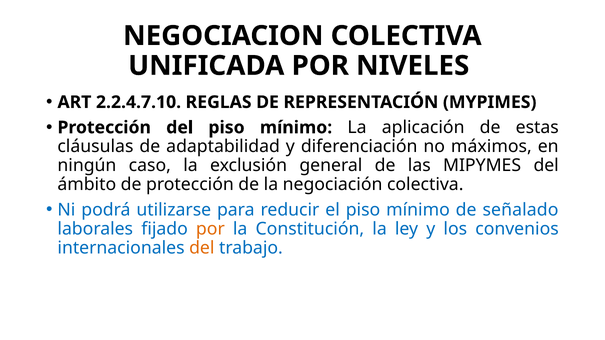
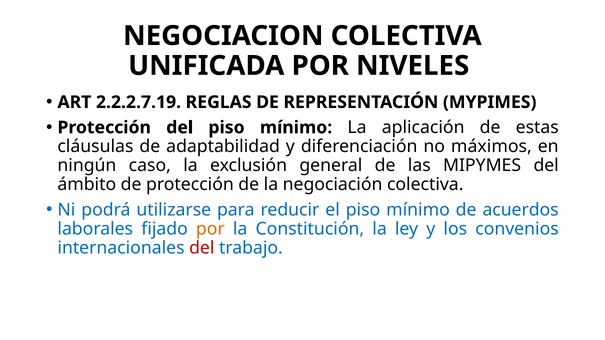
2.2.4.7.10: 2.2.4.7.10 -> 2.2.2.7.19 (139, 102)
señalado: señalado -> acuerdos (521, 210)
del colour: orange -> red (202, 248)
